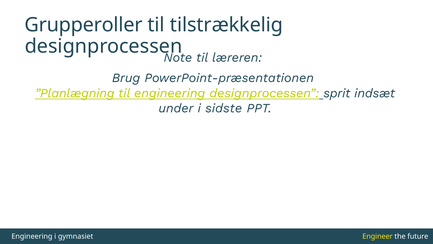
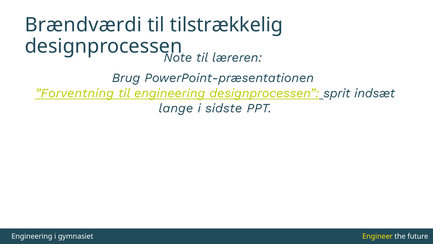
Grupperoller: Grupperoller -> Brændværdi (83, 25)
”Planlægning: ”Planlægning -> ”Forventning (75, 93)
under: under -> lange (176, 108)
